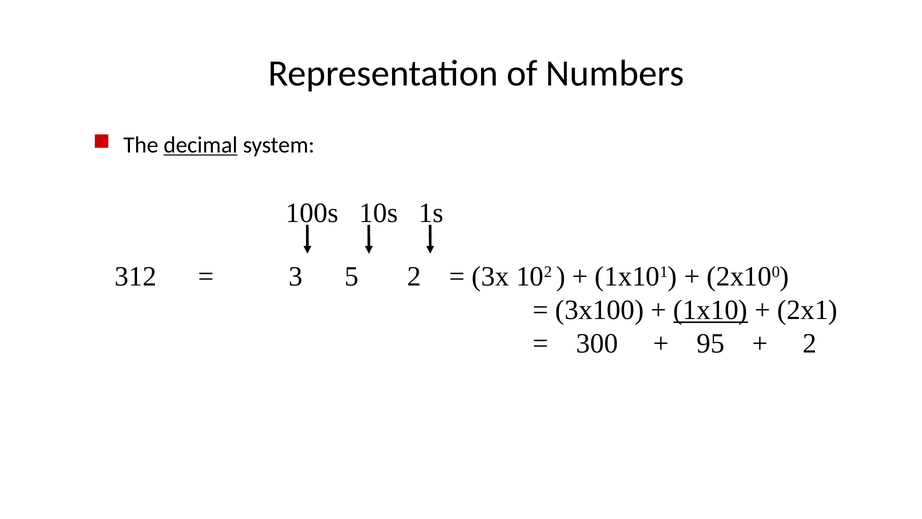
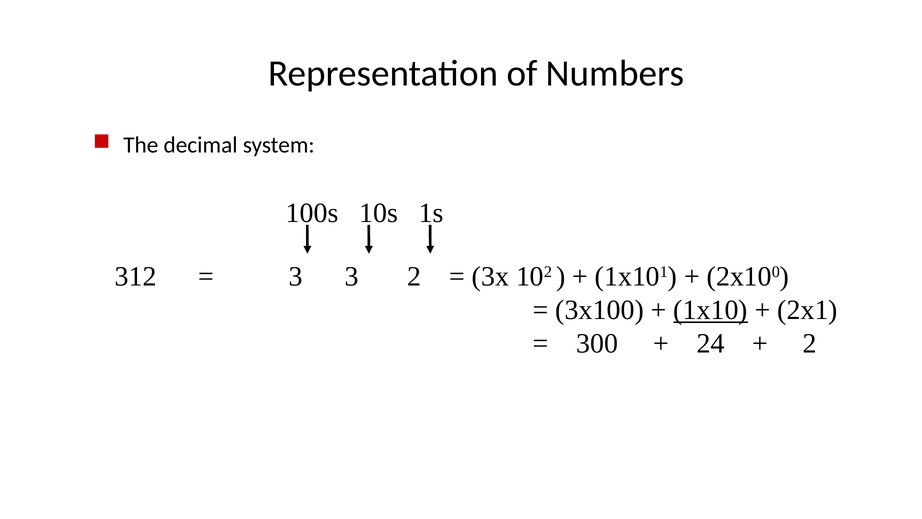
decimal underline: present -> none (201, 145)
3 5: 5 -> 3 (352, 276)
95: 95 -> 24 (711, 343)
